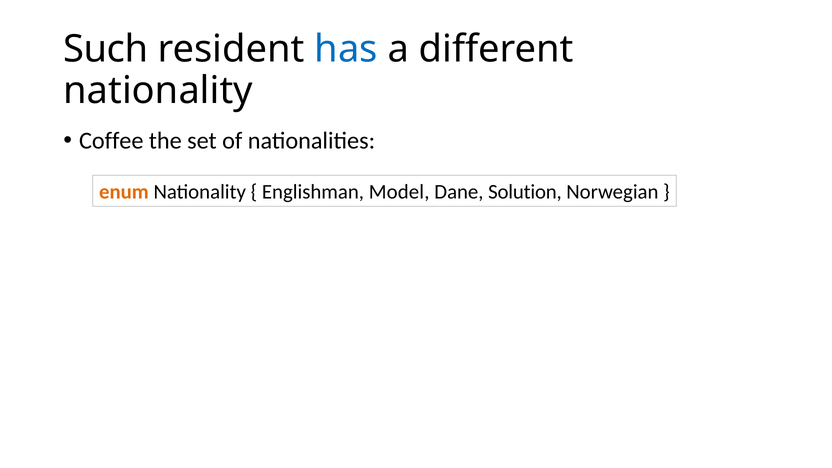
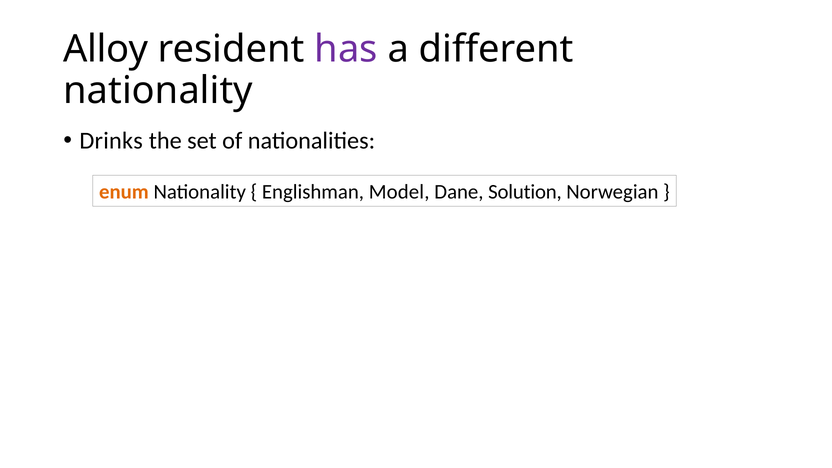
Such: Such -> Alloy (106, 49)
has colour: blue -> purple (346, 49)
Coffee: Coffee -> Drinks (111, 141)
